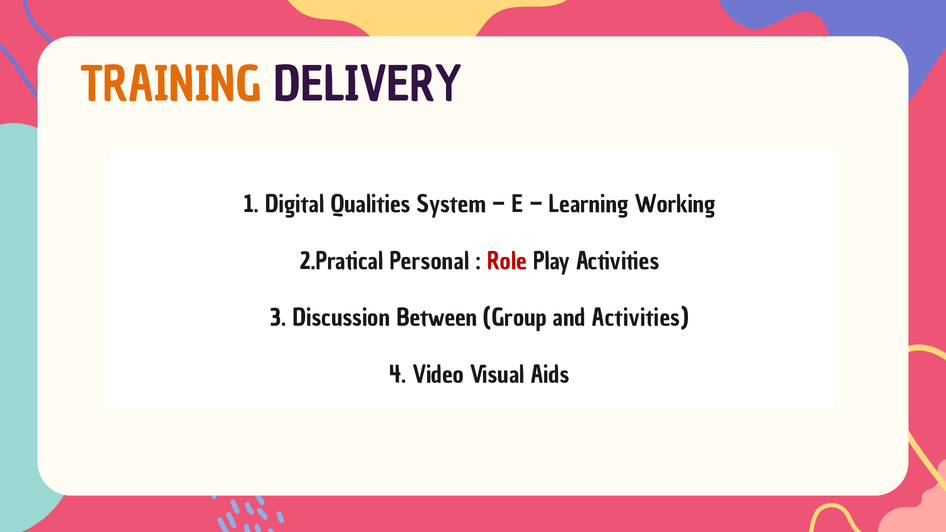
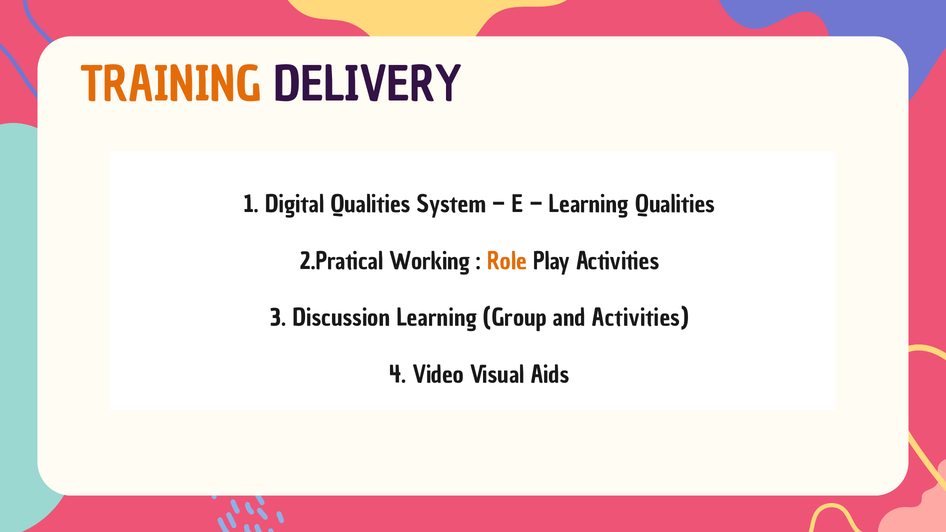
Learning Working: Working -> Qualities (675, 205)
Personal: Personal -> Working (430, 262)
Role colour: red -> orange (507, 262)
Discussion Between: Between -> Learning (437, 318)
